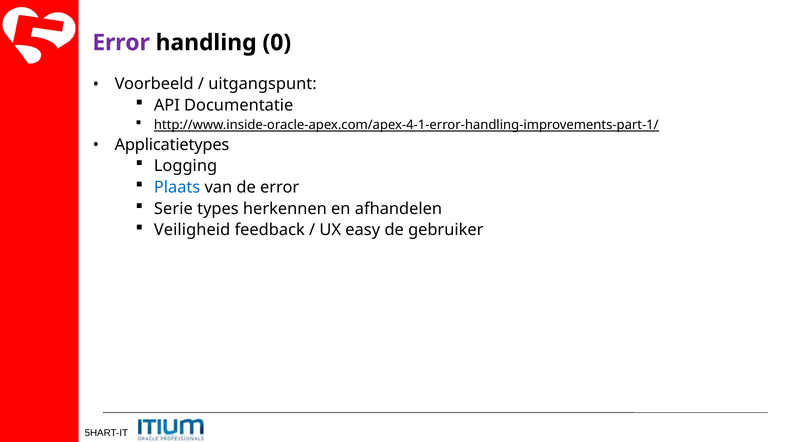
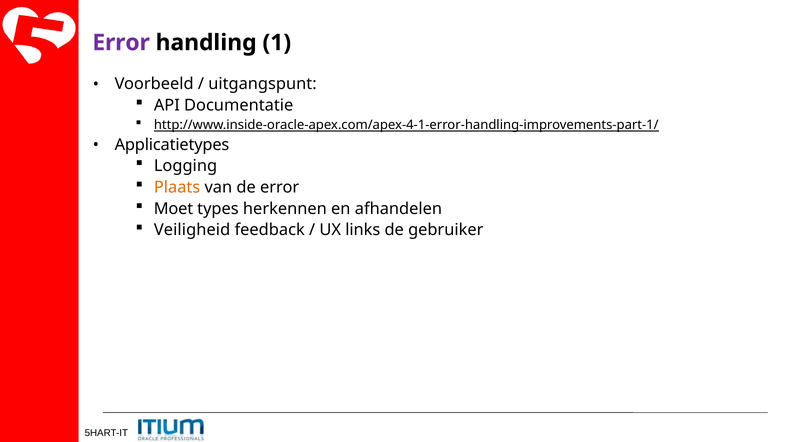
0: 0 -> 1 (277, 43)
Plaats colour: blue -> orange (177, 187)
Serie: Serie -> Moet (174, 209)
easy: easy -> links (363, 230)
